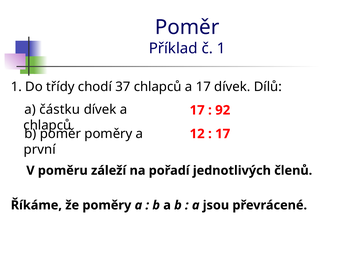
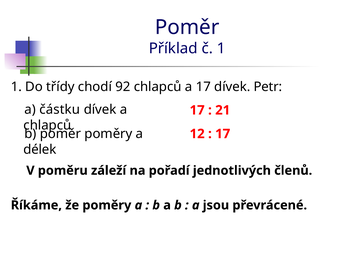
37: 37 -> 92 (123, 87)
Dílů: Dílů -> Petr (268, 87)
92: 92 -> 21 (223, 110)
první: první -> délek (40, 150)
